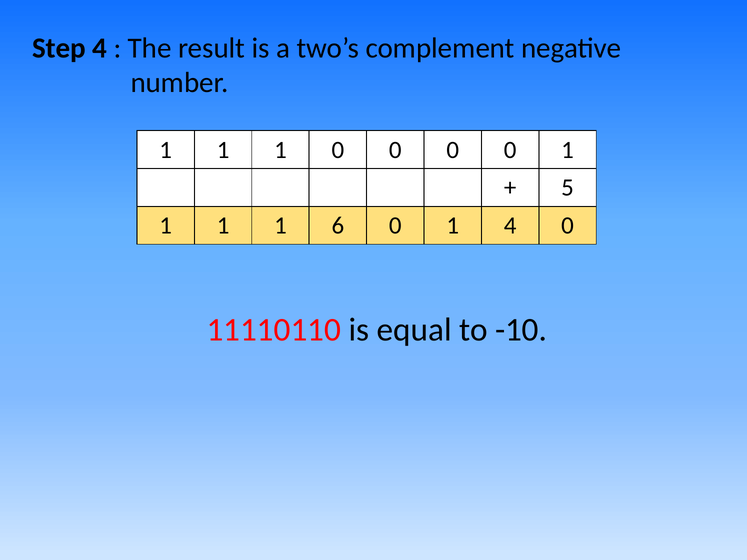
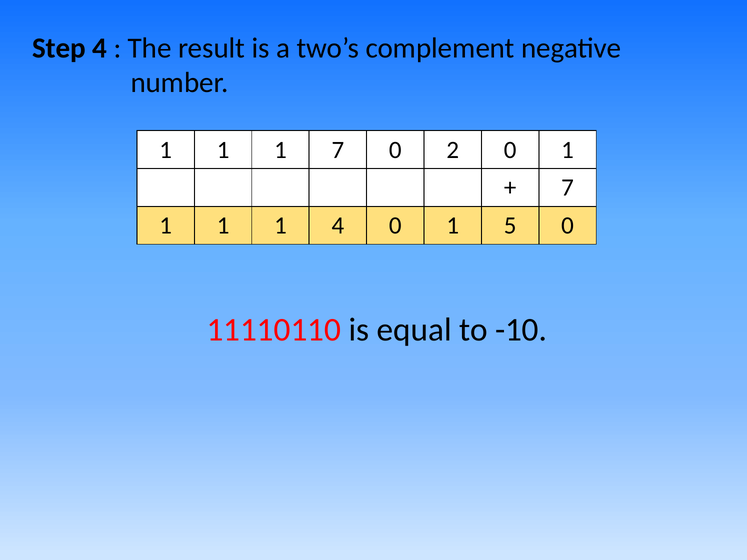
1 0: 0 -> 7 (338, 150)
0: 0 -> 2 (453, 150)
5: 5 -> 7 (568, 188)
1 6: 6 -> 4 (338, 226)
1 4: 4 -> 5 (510, 226)
